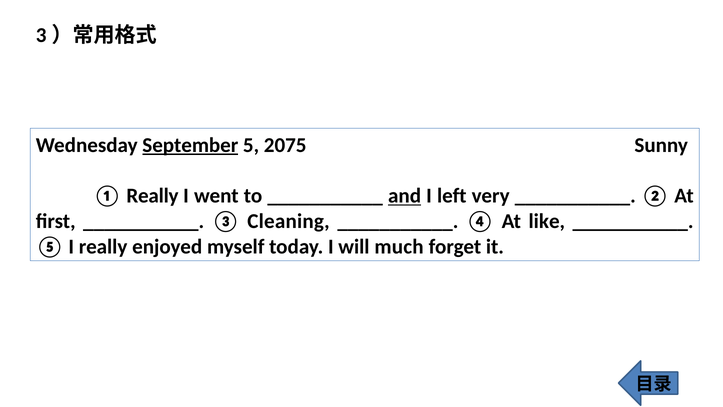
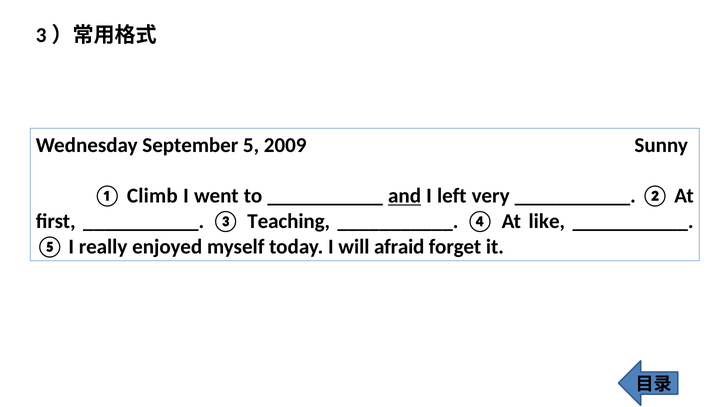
September underline: present -> none (190, 145)
2075: 2075 -> 2009 (285, 145)
① Really: Really -> Climb (152, 196)
Cleaning: Cleaning -> Teaching (289, 221)
much: much -> afraid (399, 246)
